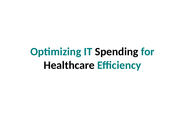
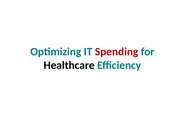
Spending colour: black -> red (117, 52)
